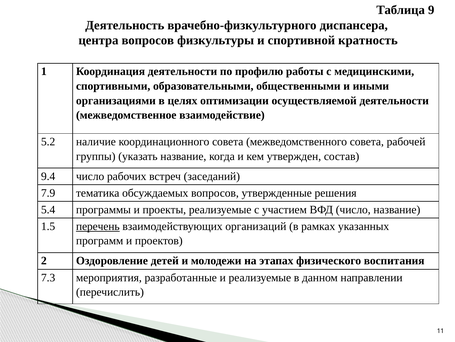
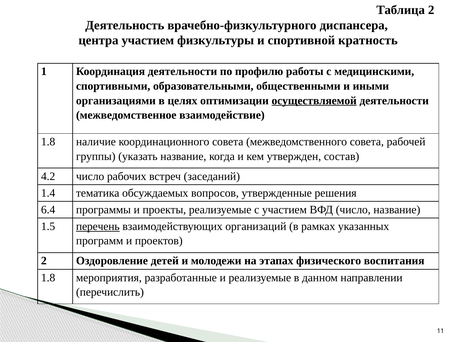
Таблица 9: 9 -> 2 (431, 10)
центра вопросов: вопросов -> участием (148, 40)
осуществляемой underline: none -> present (314, 100)
5.2: 5.2 -> 1.8 (48, 141)
9.4: 9.4 -> 4.2 (48, 176)
7.9: 7.9 -> 1.4 (48, 193)
5.4: 5.4 -> 6.4 (48, 209)
7.3: 7.3 -> 1.8 (48, 277)
